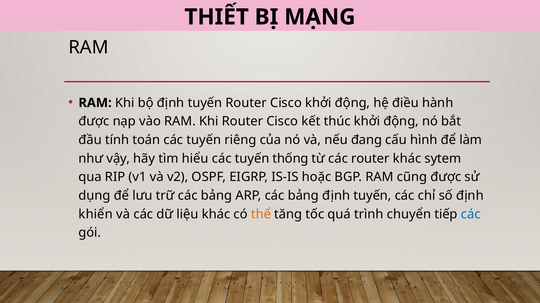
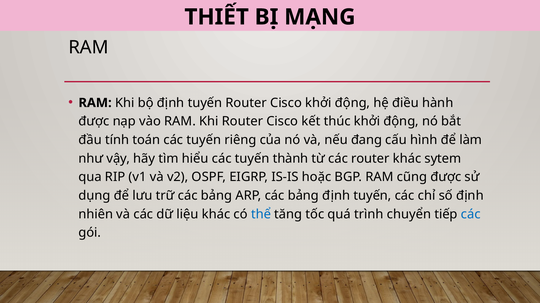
thống: thống -> thành (291, 159)
khiển: khiển -> nhiên (96, 215)
thể colour: orange -> blue (261, 215)
